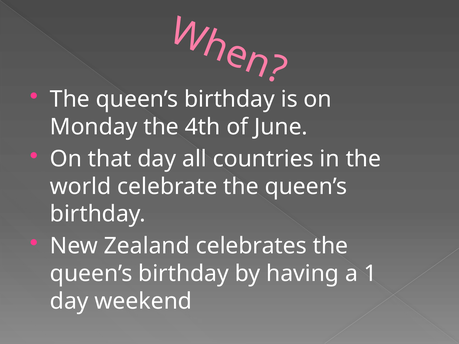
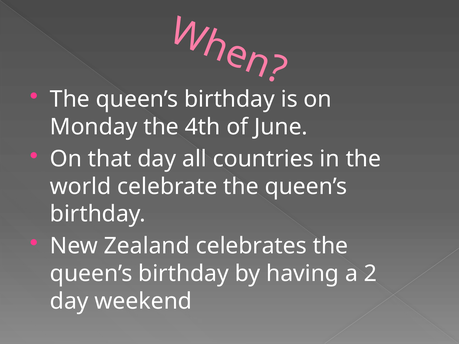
1: 1 -> 2 (370, 274)
